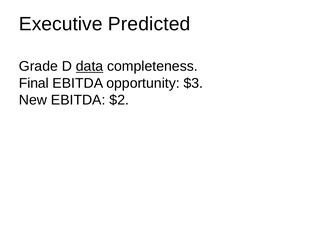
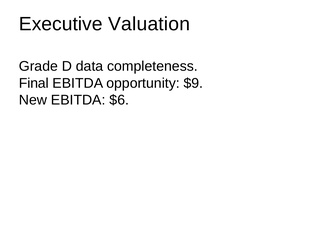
Predicted: Predicted -> Valuation (149, 24)
data underline: present -> none (90, 66)
$3: $3 -> $9 (193, 83)
$2: $2 -> $6 (119, 100)
